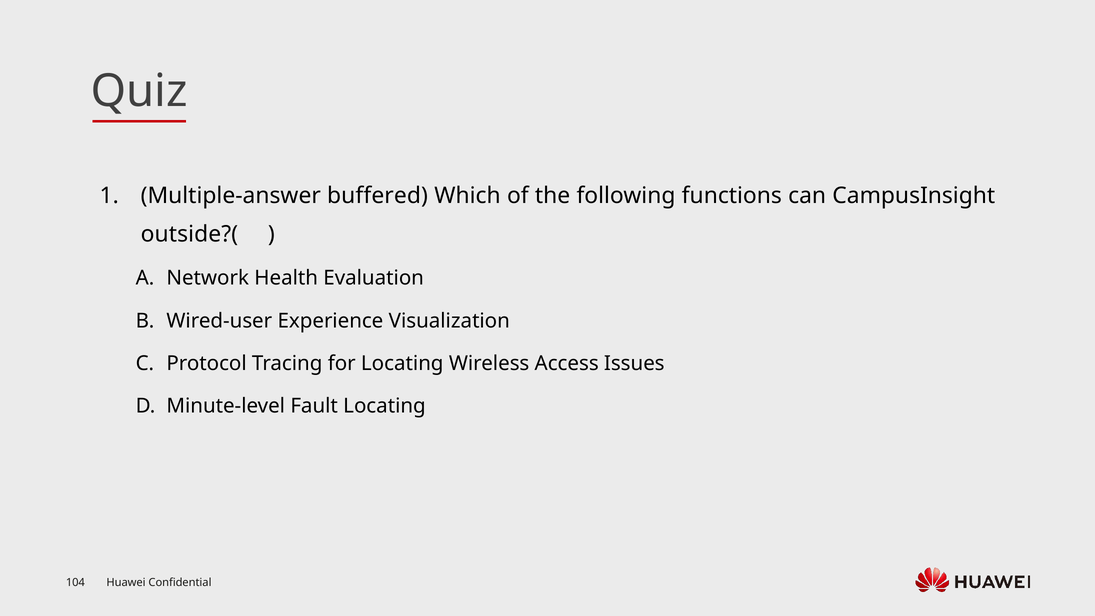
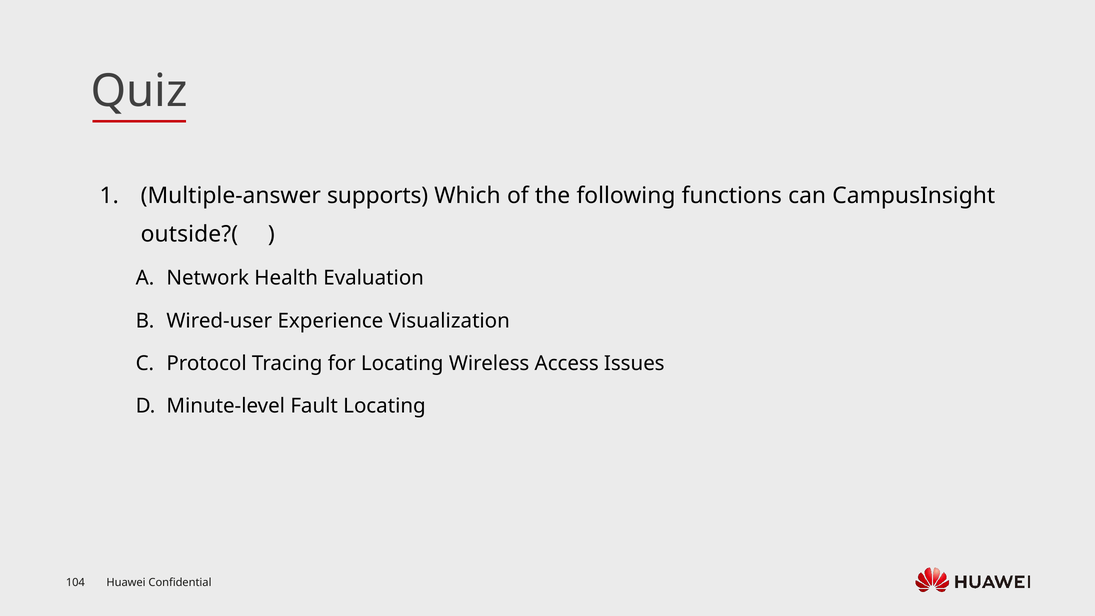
buffered: buffered -> supports (378, 196)
